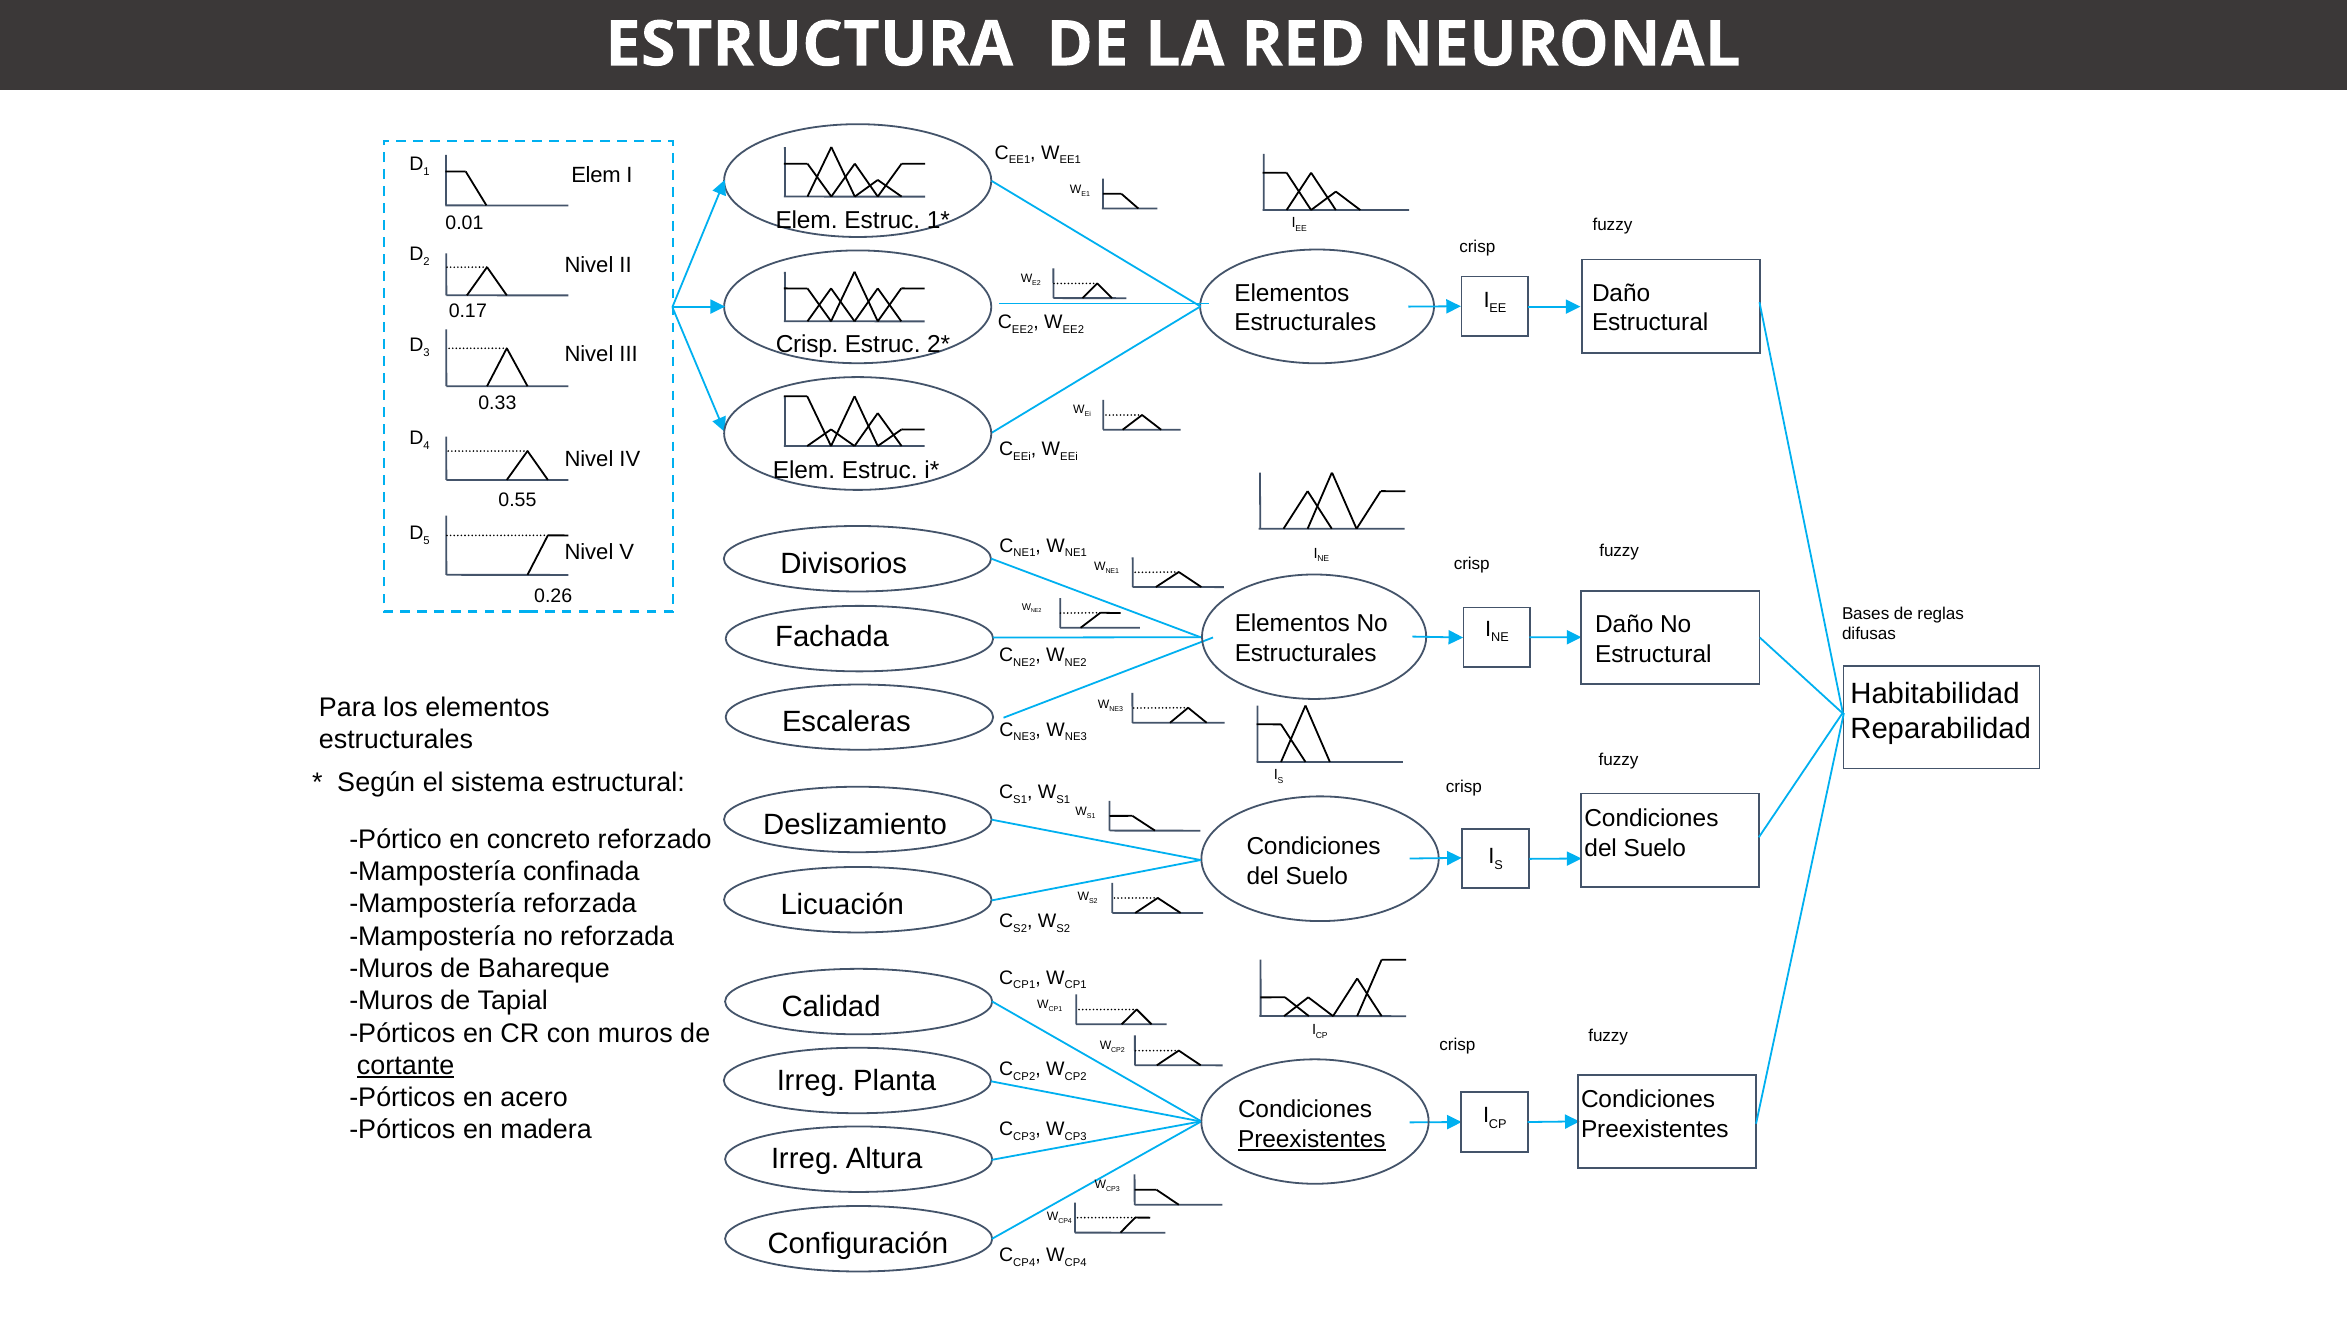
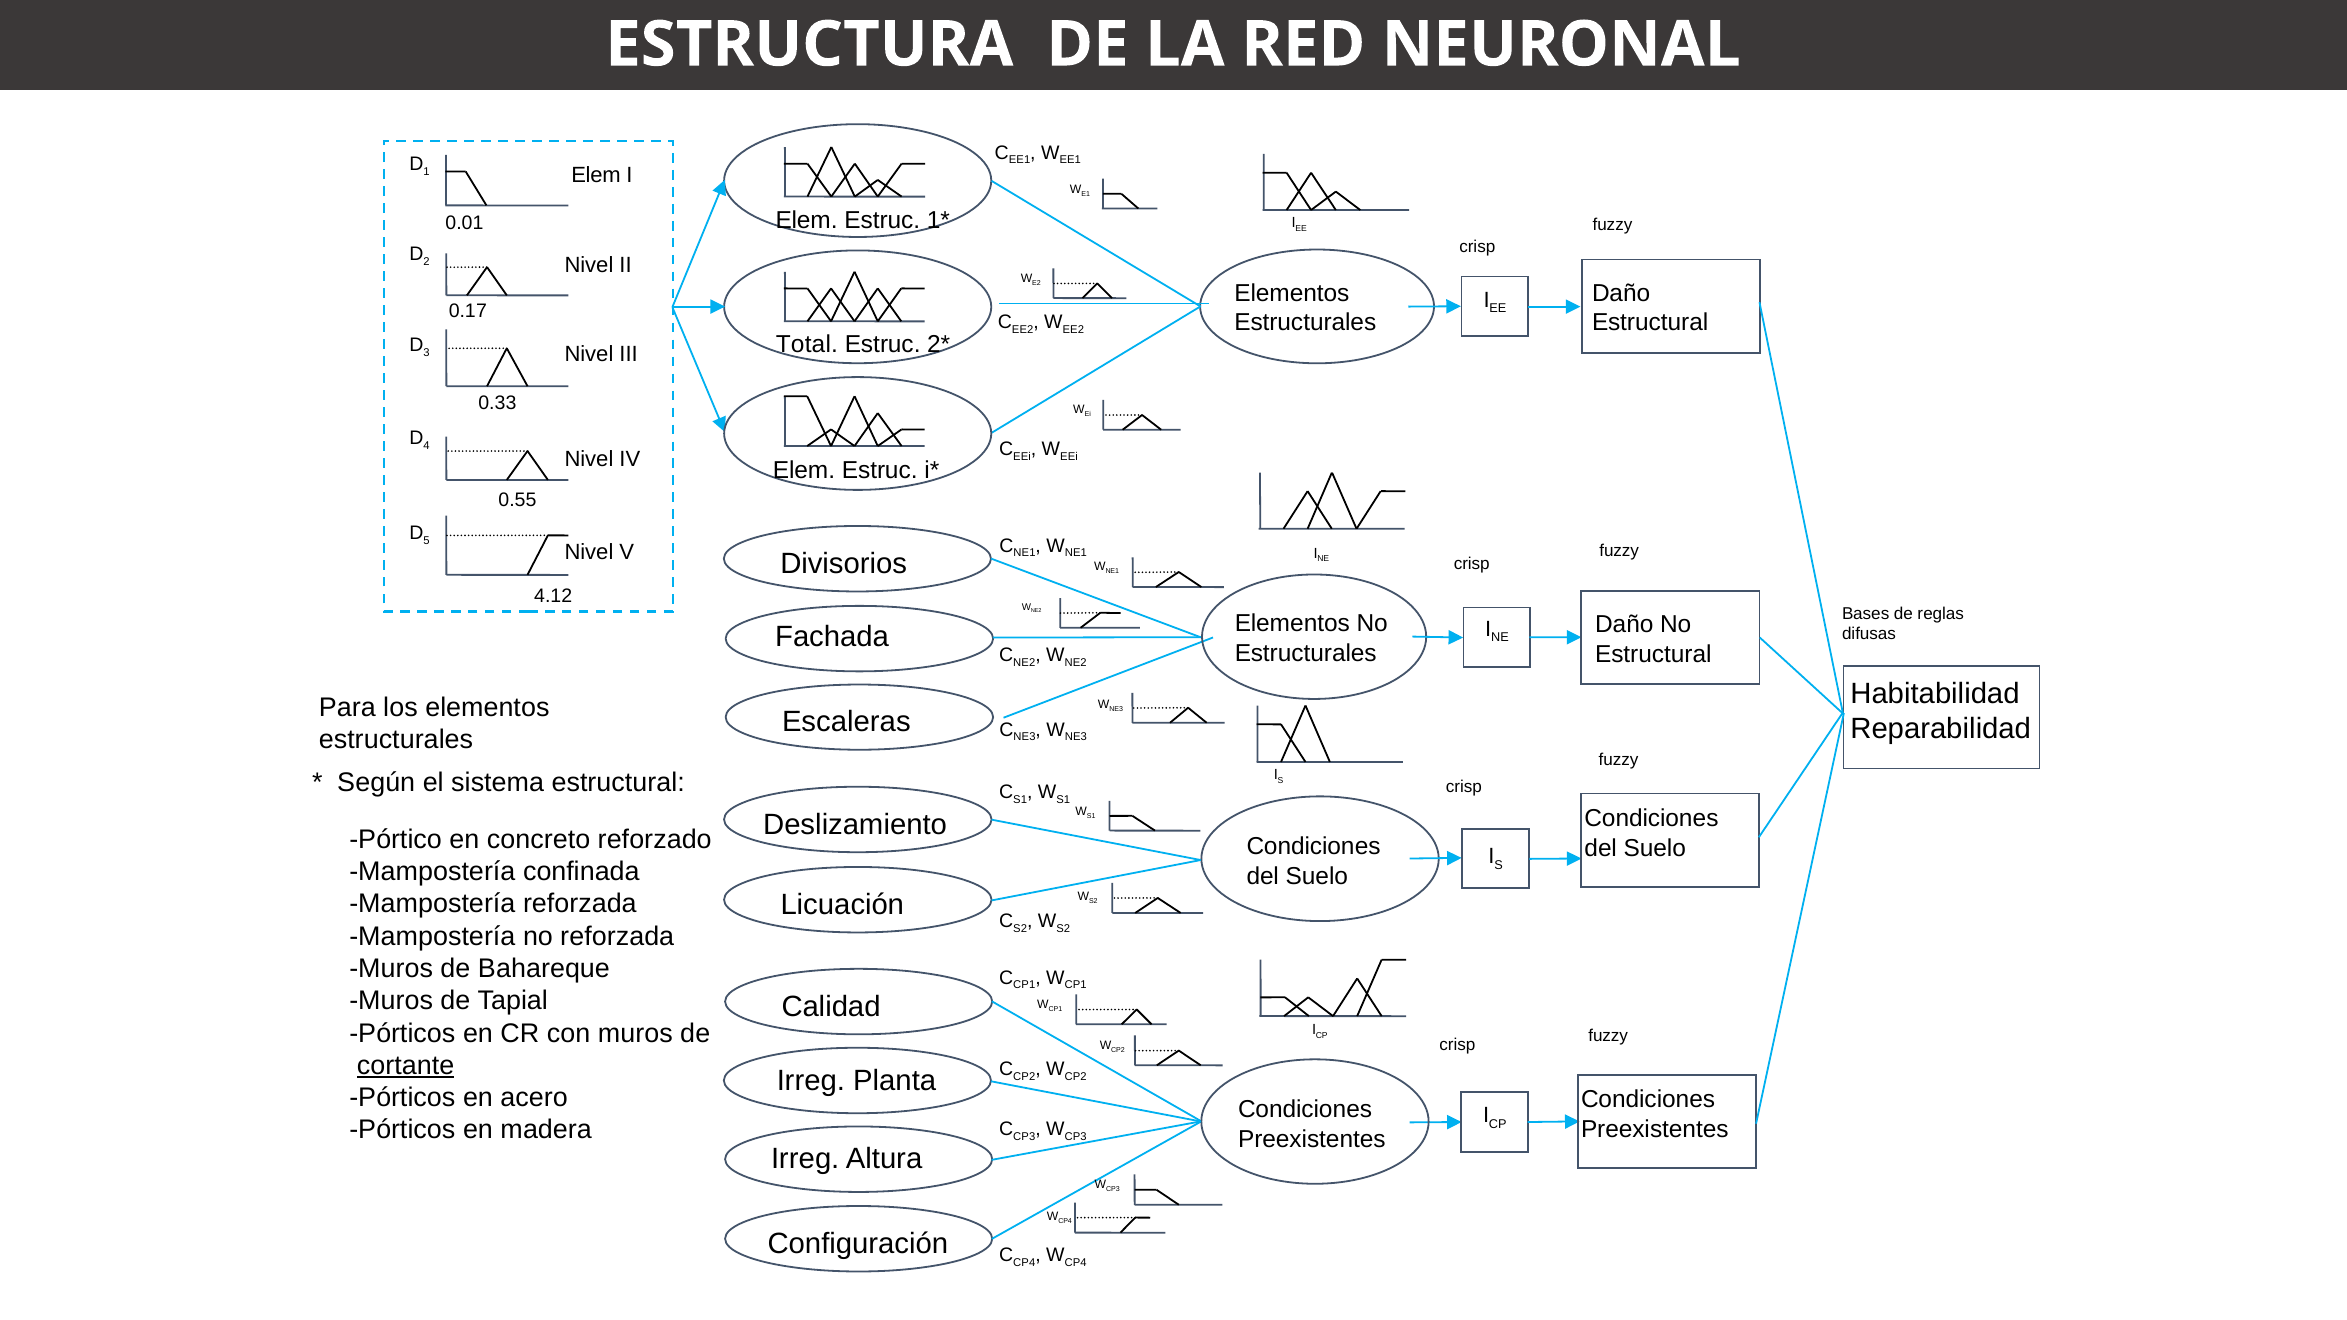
Crisp: Crisp -> Total (807, 345)
0.26: 0.26 -> 4.12 (553, 597)
Preexistentes underline: present -> none (1312, 1139)
